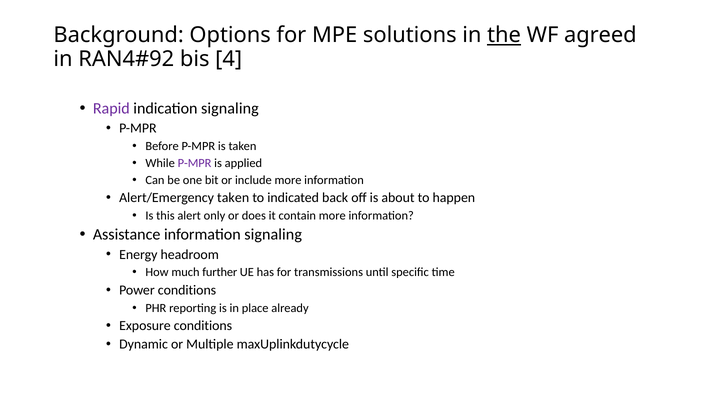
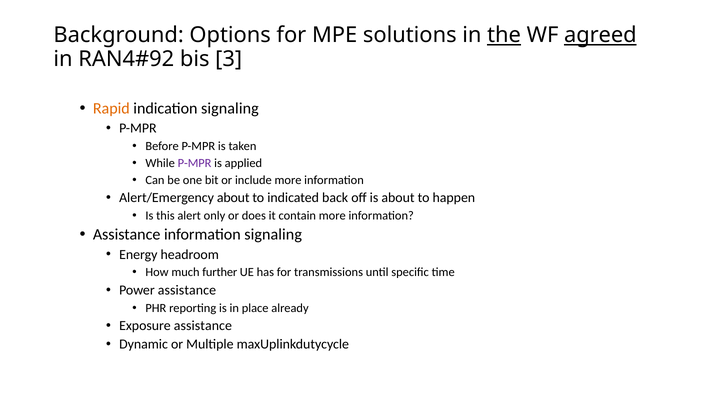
agreed underline: none -> present (600, 35)
4: 4 -> 3 (229, 59)
Rapid colour: purple -> orange (111, 108)
Alert/Emergency taken: taken -> about (233, 198)
Power conditions: conditions -> assistance (187, 290)
Exposure conditions: conditions -> assistance (203, 326)
